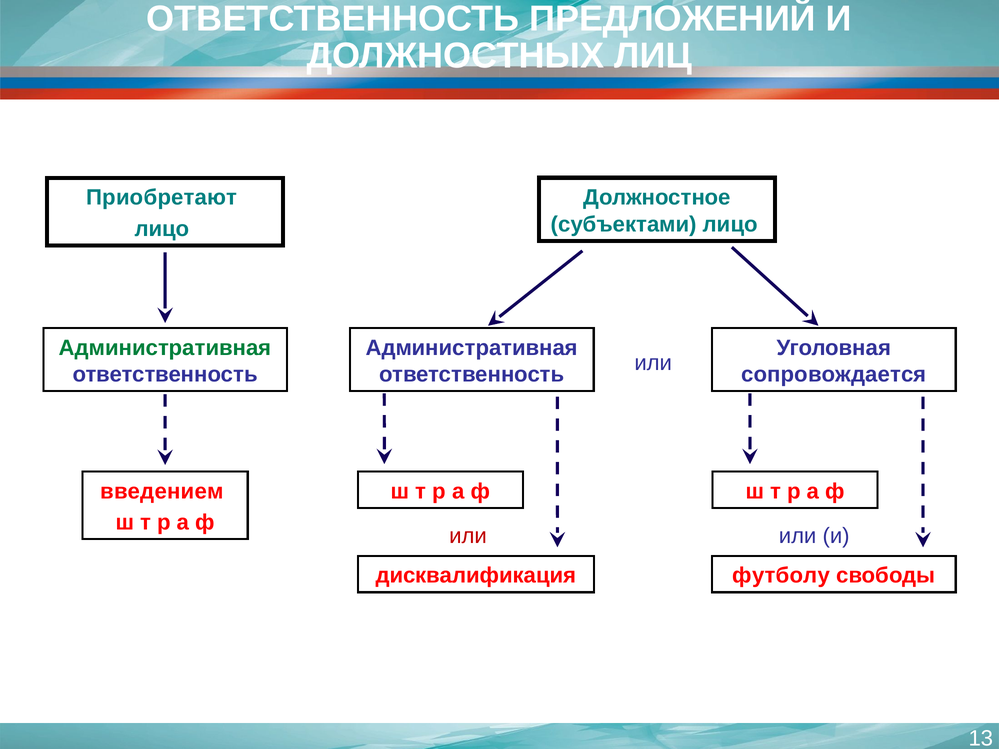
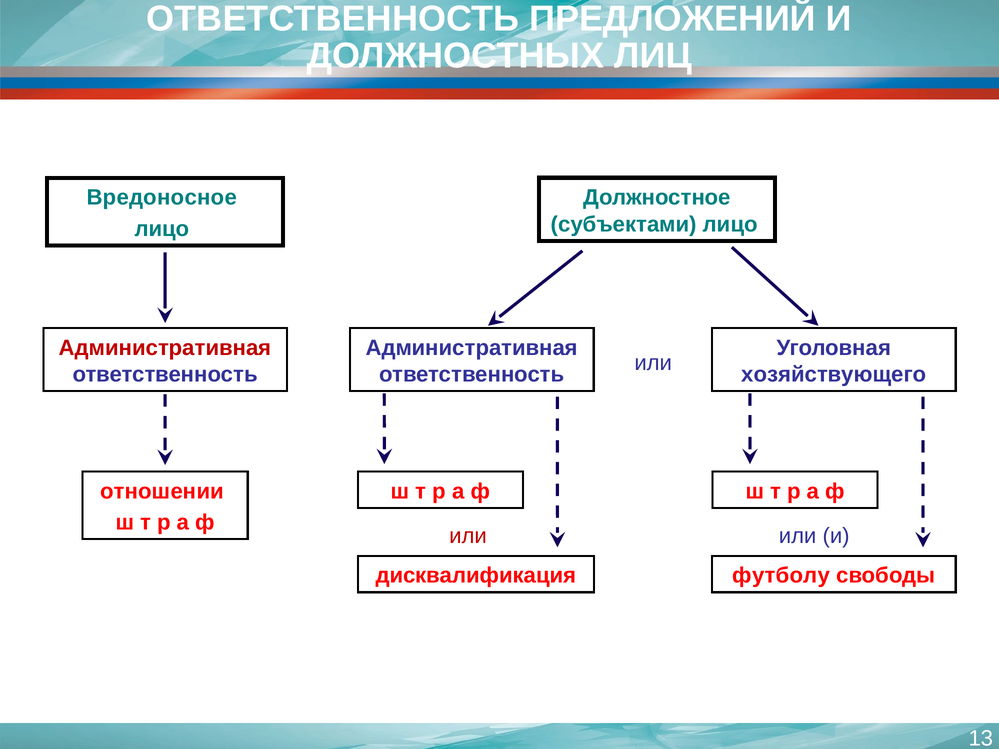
Приобретают: Приобретают -> Вредоносное (162, 198)
Административная colour: green -> red (165, 348)
сопровождается: сопровождается -> хозяйствующего (834, 375)
введением: введением -> отношении (162, 492)
